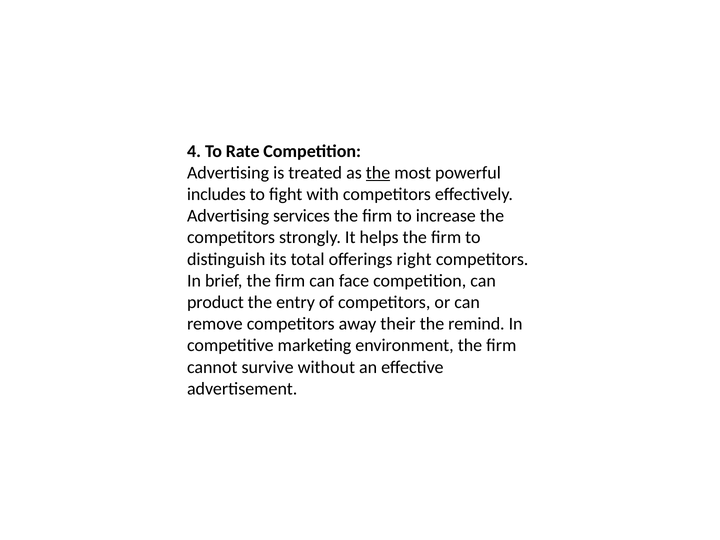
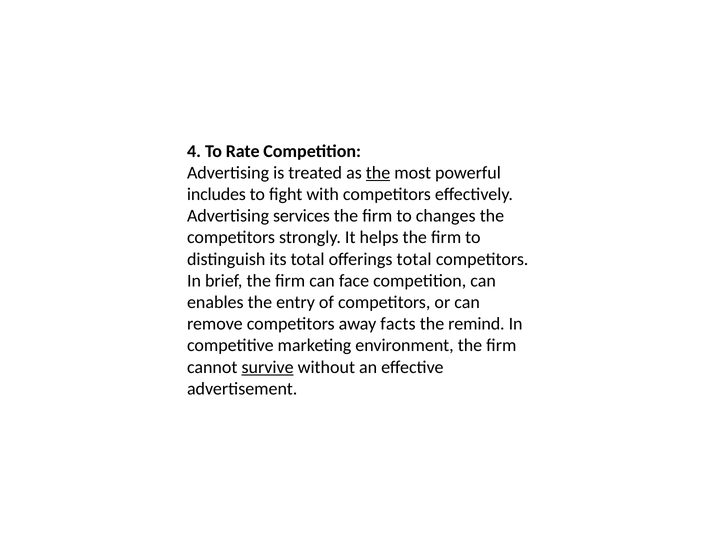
increase: increase -> changes (446, 216)
offerings right: right -> total (414, 259)
product: product -> enables (215, 302)
their: their -> facts (398, 324)
survive underline: none -> present (268, 367)
